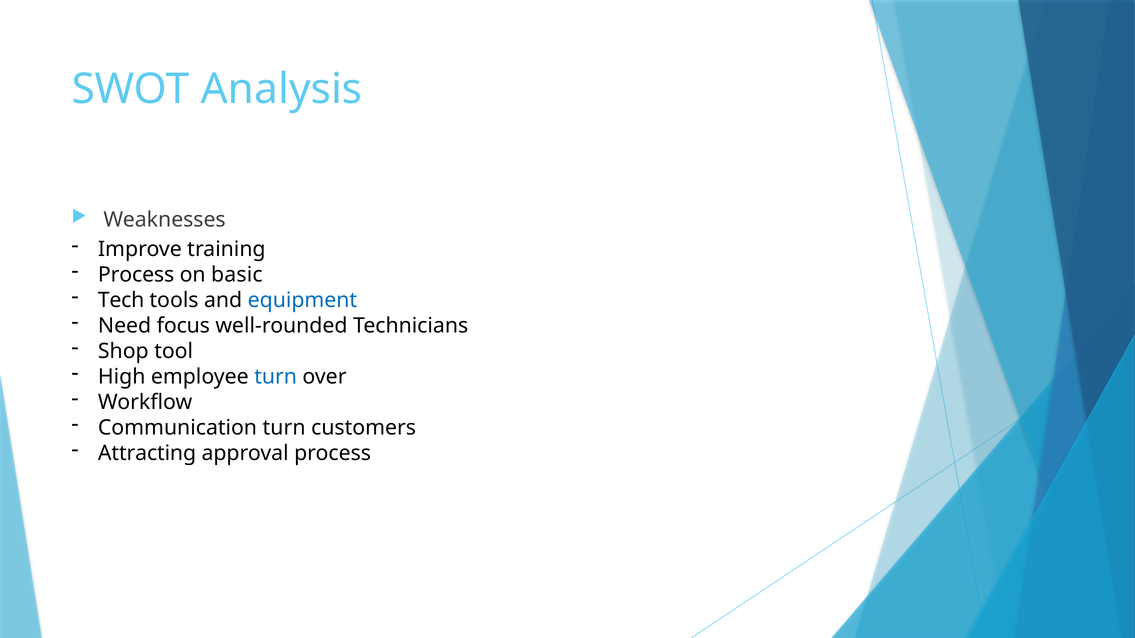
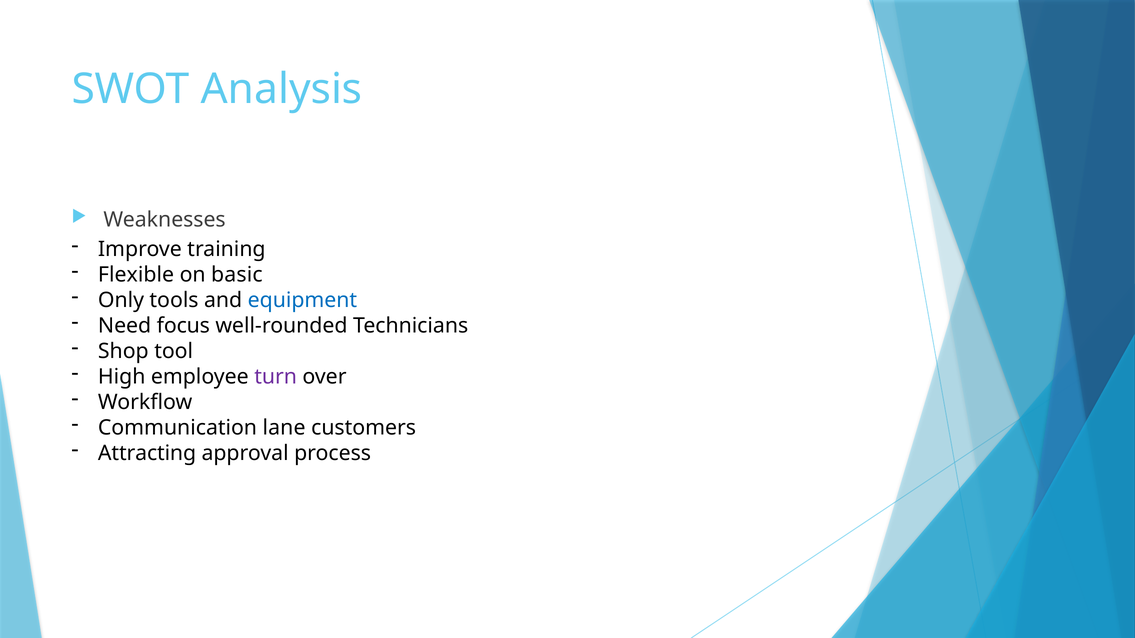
Process: Process -> Flexible (136, 275)
Tech: Tech -> Only (121, 300)
turn colour: blue -> purple (276, 377)
Communication turn: turn -> lane (284, 428)
